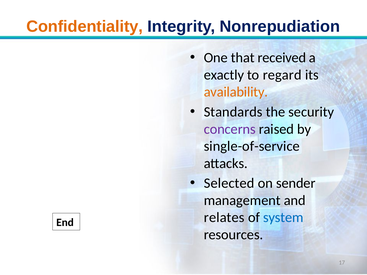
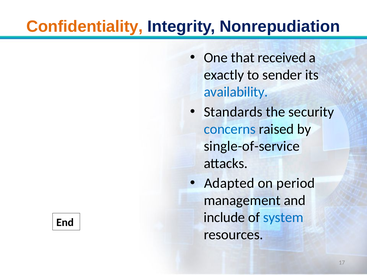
regard: regard -> sender (282, 75)
availability colour: orange -> blue (236, 92)
concerns colour: purple -> blue (230, 129)
Selected: Selected -> Adapted (229, 183)
sender: sender -> period (296, 183)
relates: relates -> include (224, 218)
